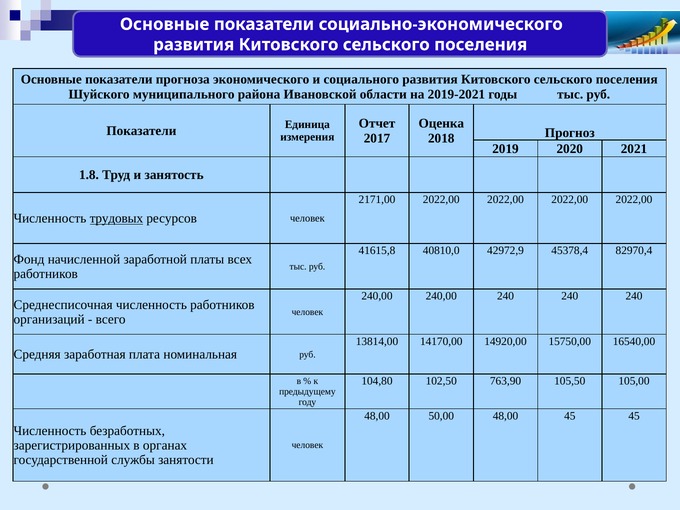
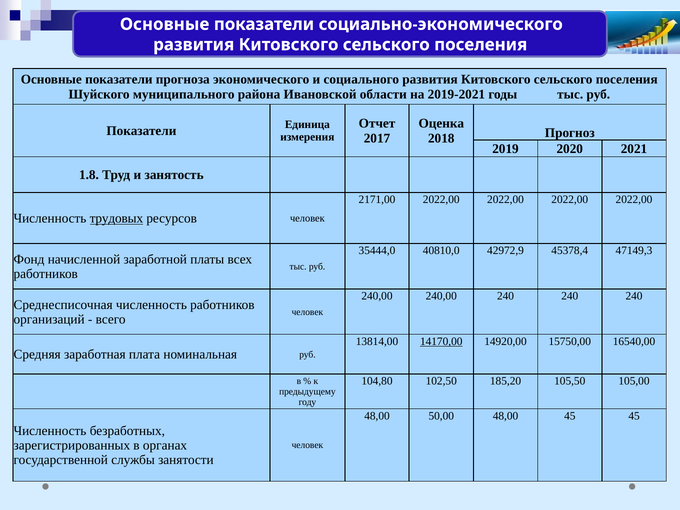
41615,8: 41615,8 -> 35444,0 (377, 251)
82970,4: 82970,4 -> 47149,3 (634, 251)
14170,00 underline: none -> present (441, 341)
763,90: 763,90 -> 185,20 (506, 381)
